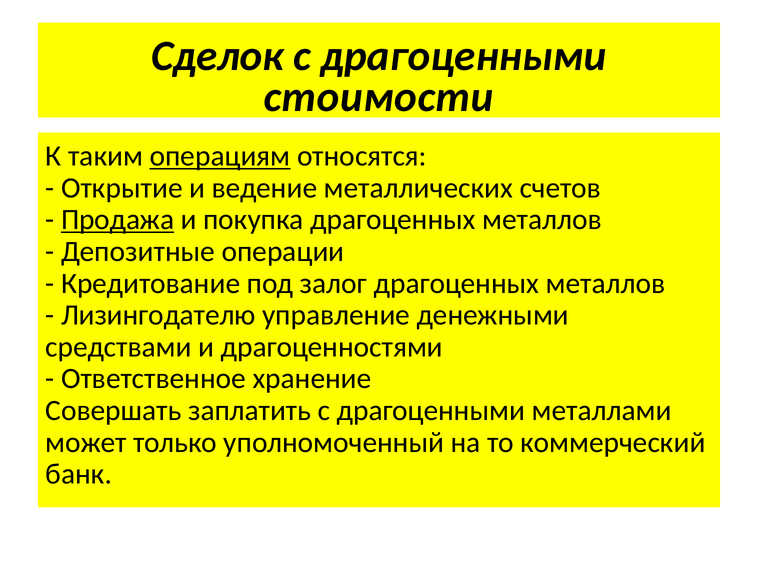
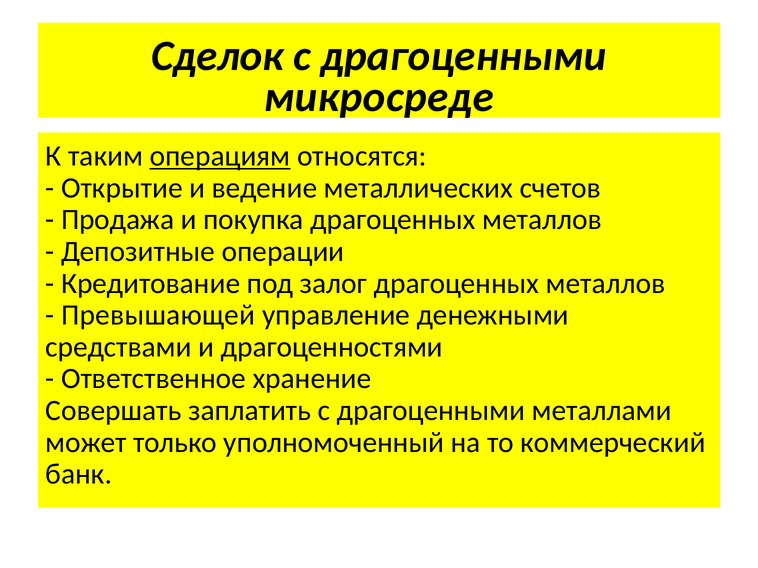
стоимости: стоимости -> микросреде (379, 97)
Продажа underline: present -> none (118, 220)
Лизингодателю: Лизингодателю -> Превышающей (158, 315)
